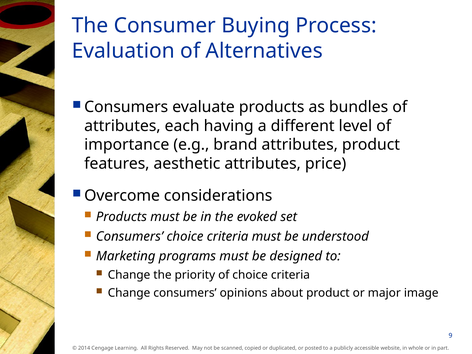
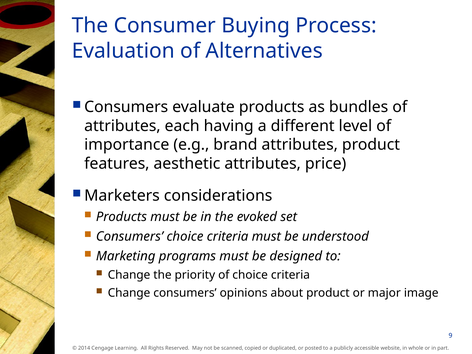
Overcome: Overcome -> Marketers (122, 196)
